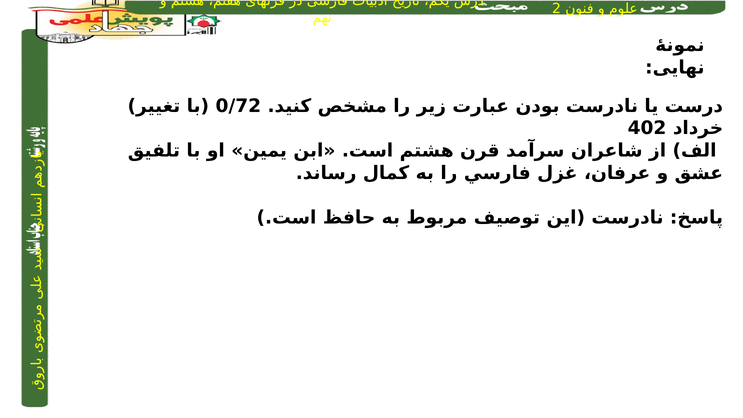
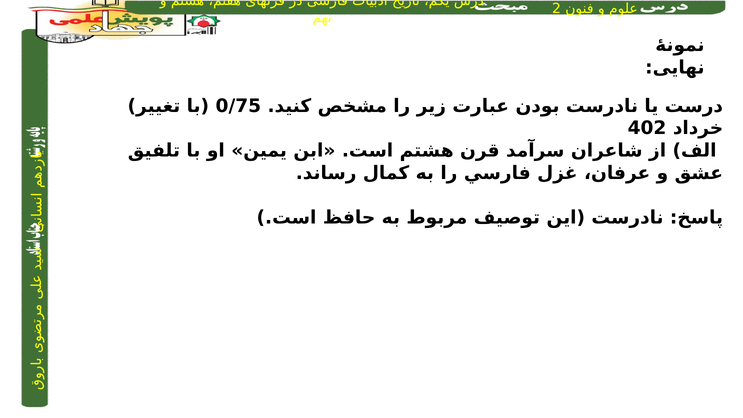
0/72: 0/72 -> 0/75 (238, 106)
